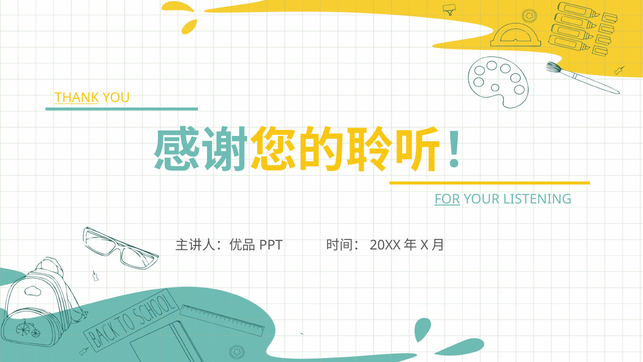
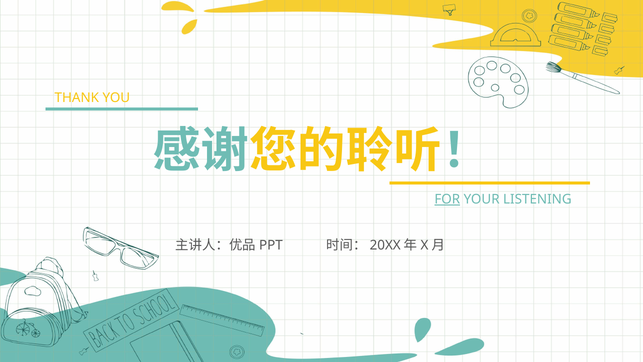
THANK underline: present -> none (77, 98)
